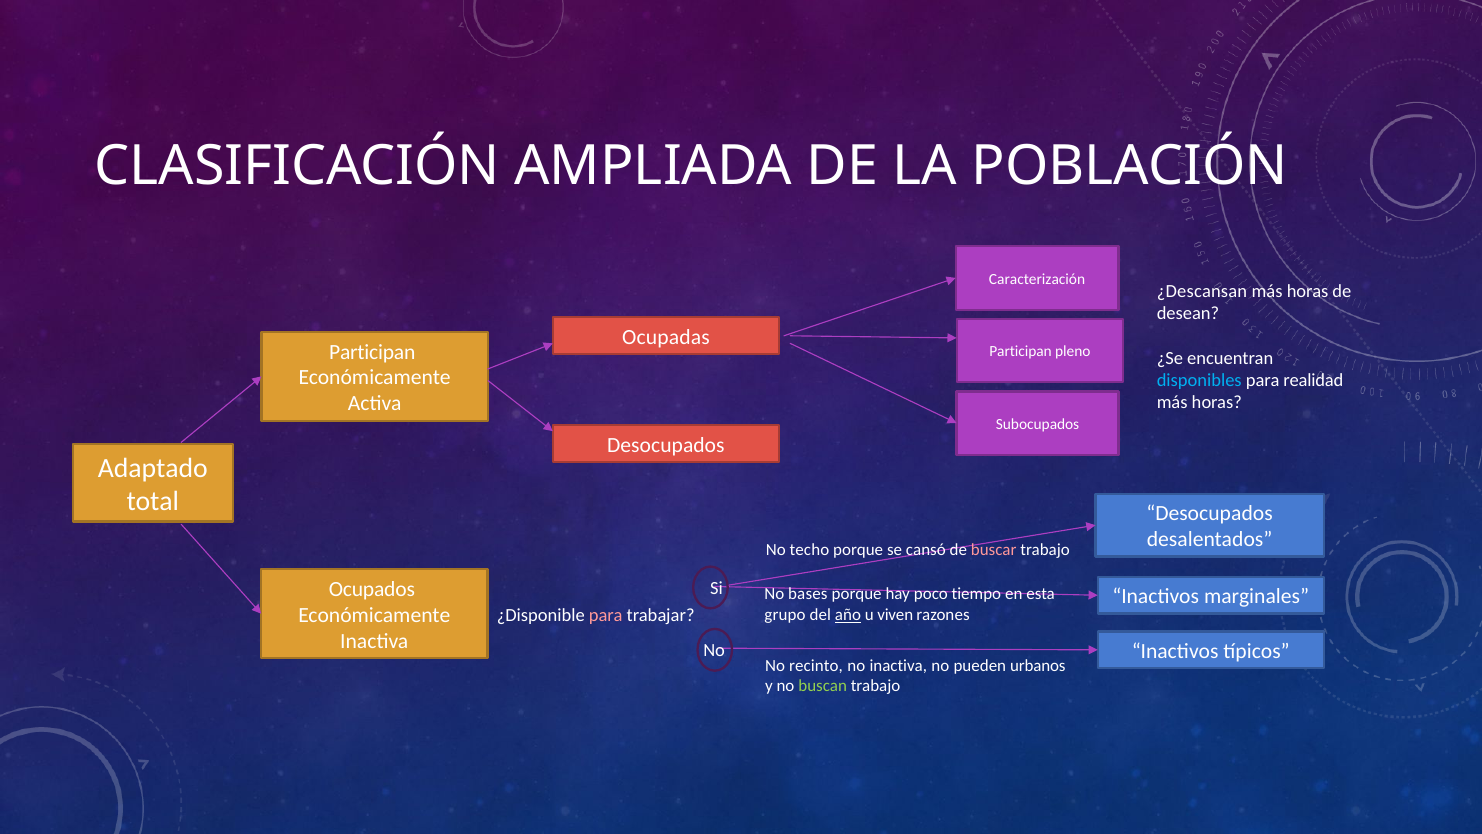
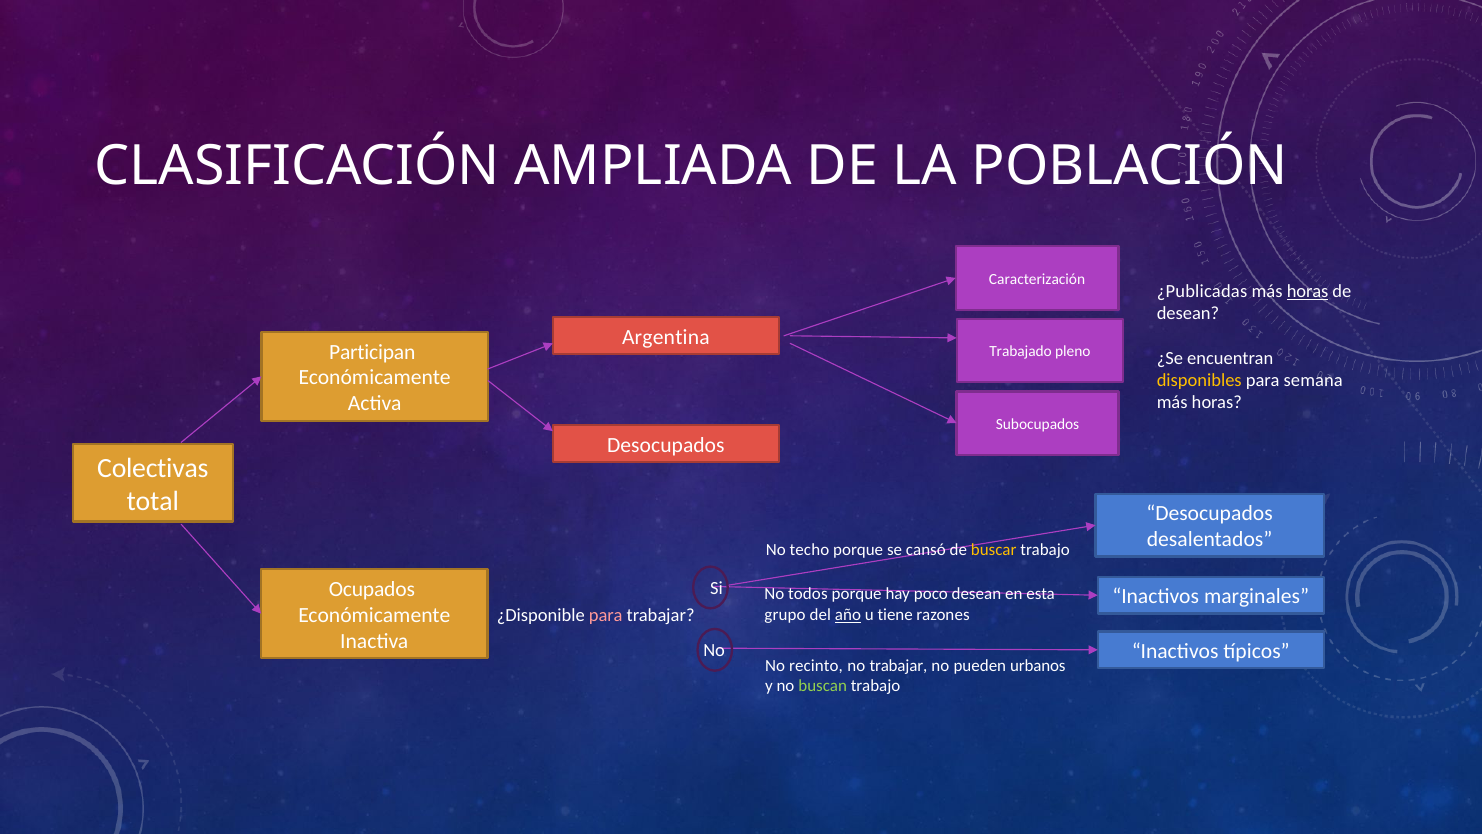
¿Descansan: ¿Descansan -> ¿Publicadas (1202, 291)
horas underline: none -> present (1308, 291)
Ocupadas: Ocupadas -> Argentina (666, 337)
Participan: Participan -> Trabajado (1021, 351)
disponibles colour: light blue -> yellow (1199, 380)
realidad: realidad -> semana (1313, 380)
Adaptado: Adaptado -> Colectivas (153, 468)
buscar colour: pink -> yellow (994, 549)
bases: bases -> todos (808, 594)
poco tiempo: tiempo -> desean (976, 594)
viven: viven -> tiene (895, 614)
no inactiva: inactiva -> trabajar (898, 666)
